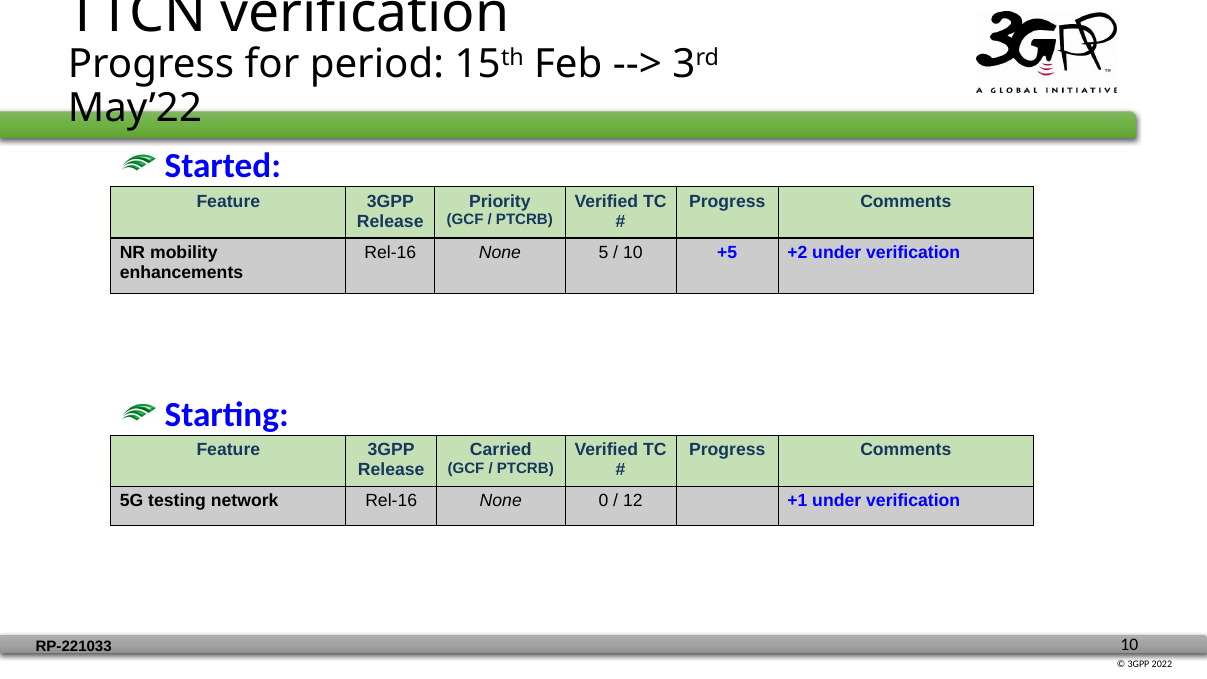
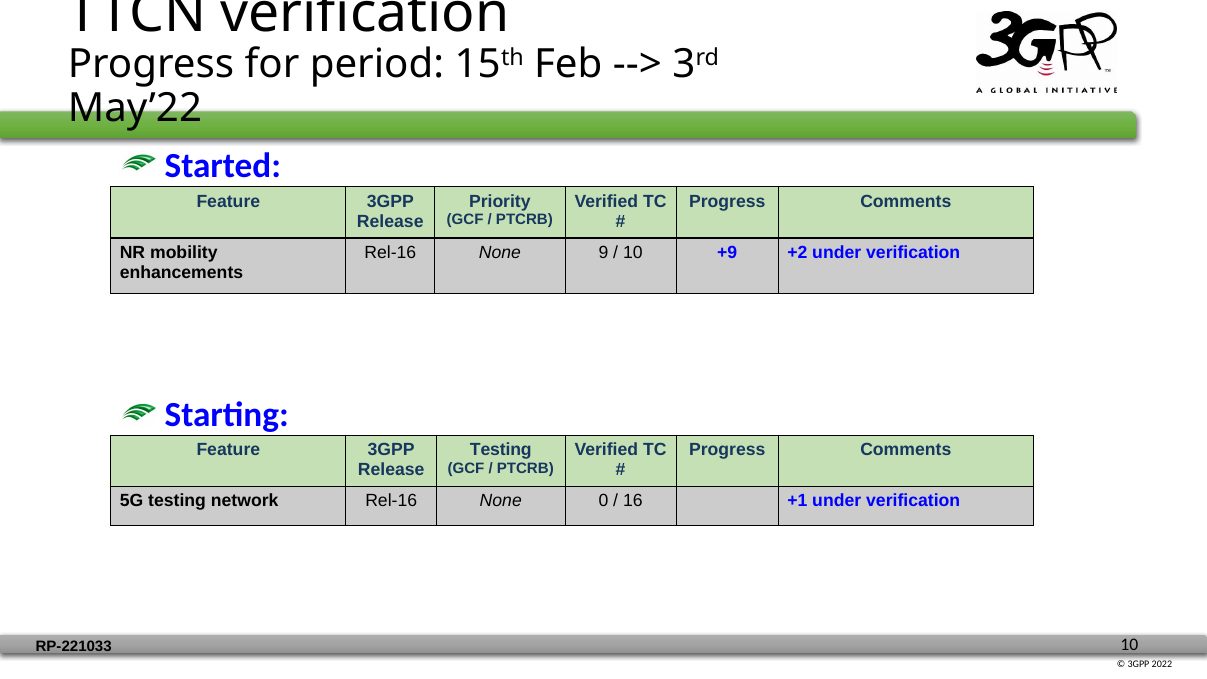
5: 5 -> 9 (603, 253)
+5: +5 -> +9 (727, 253)
Carried: Carried -> Testing (501, 450)
12: 12 -> 16 (633, 501)
